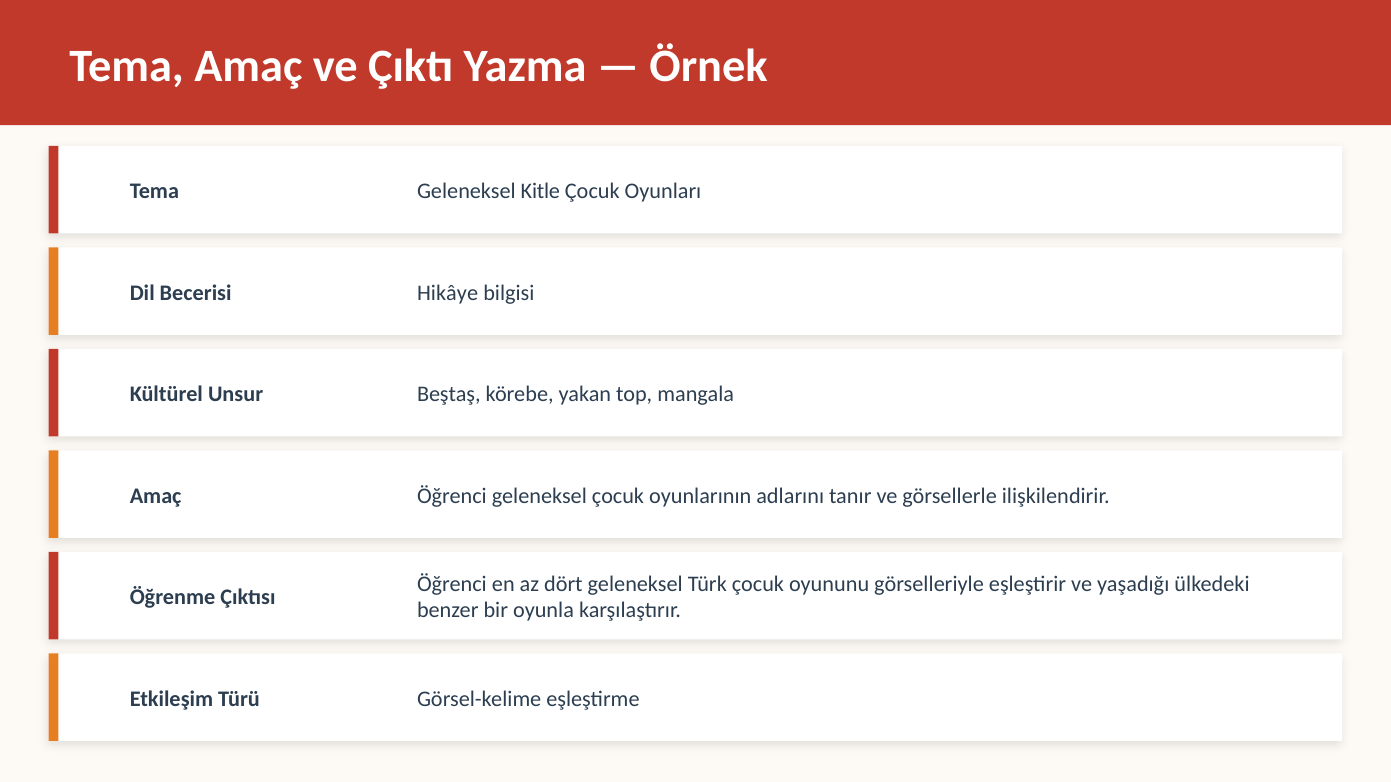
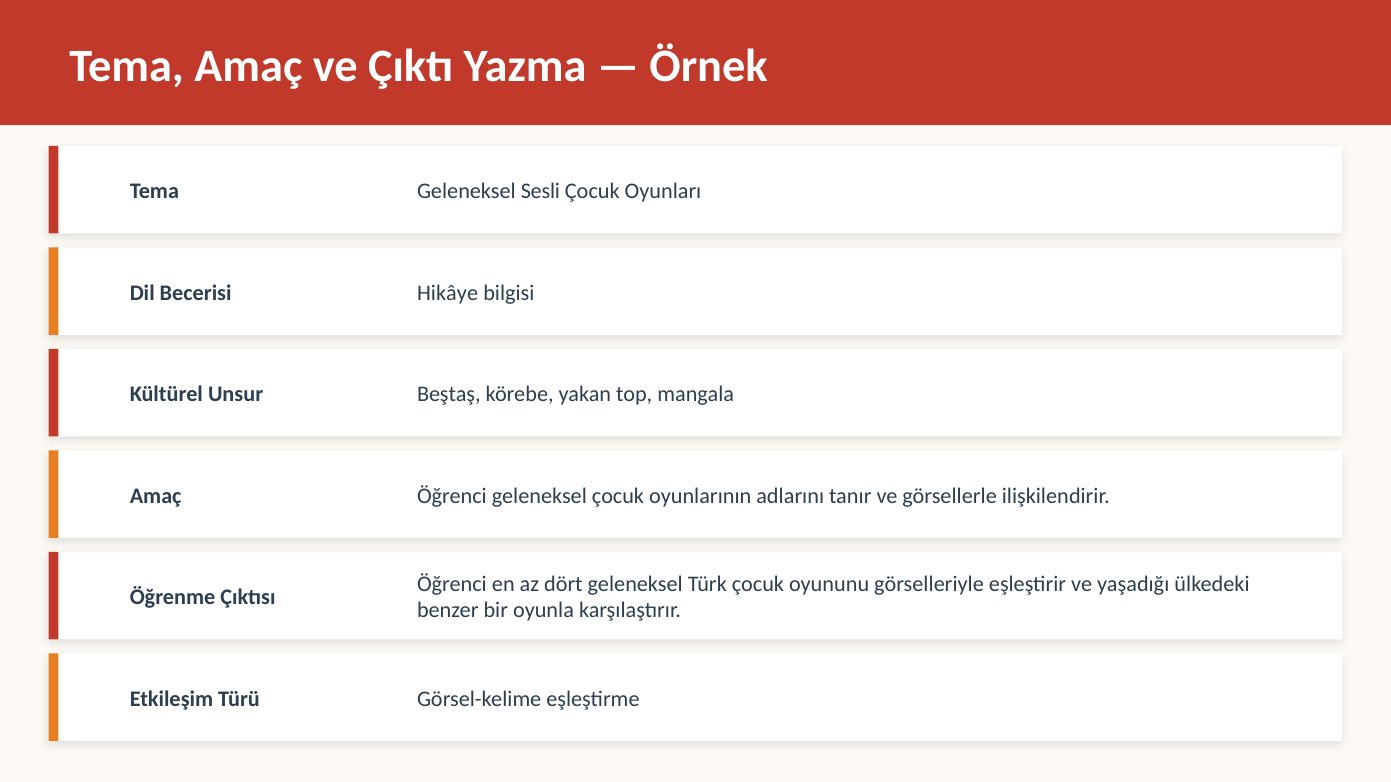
Kitle: Kitle -> Sesli (540, 191)
